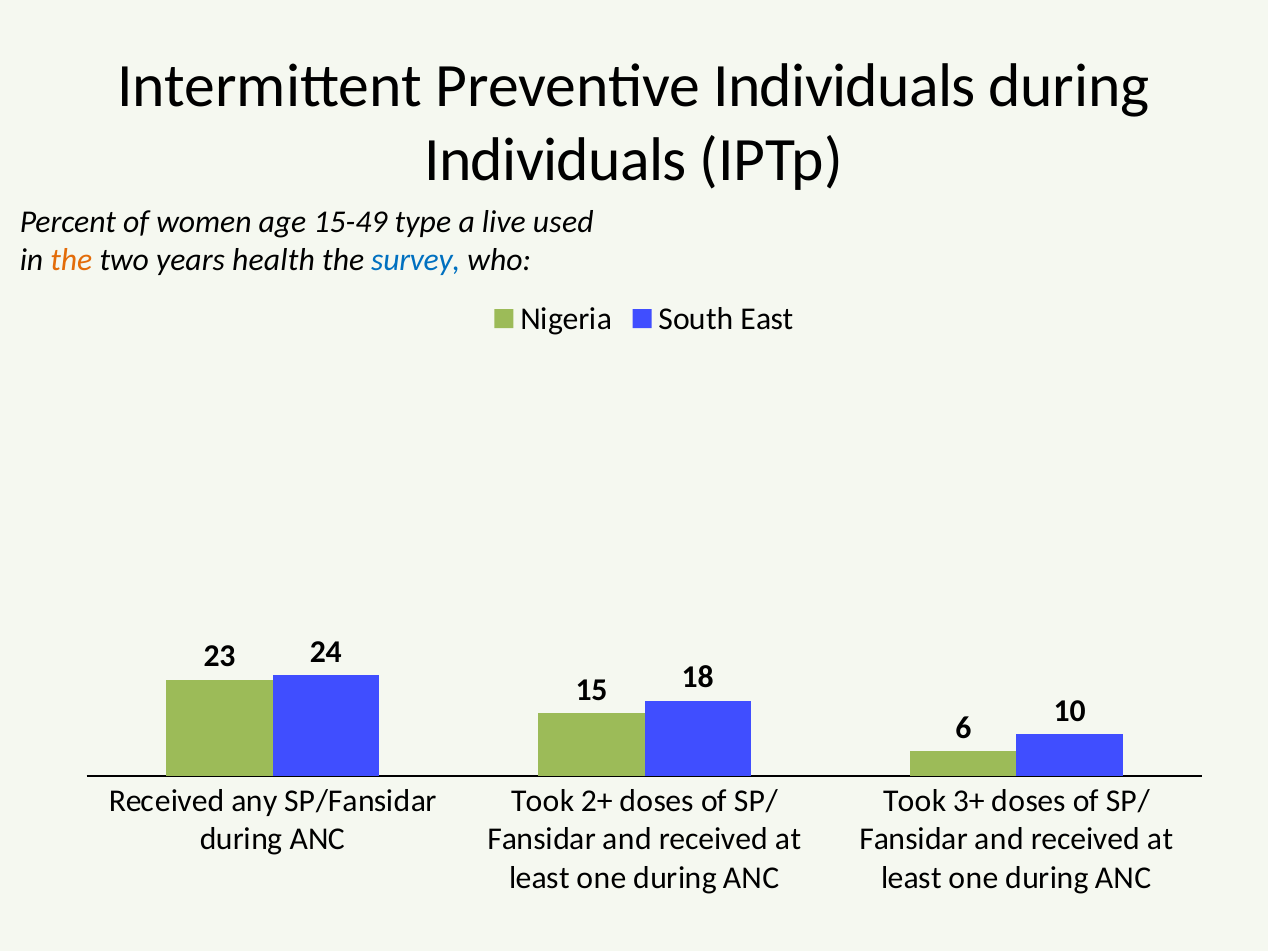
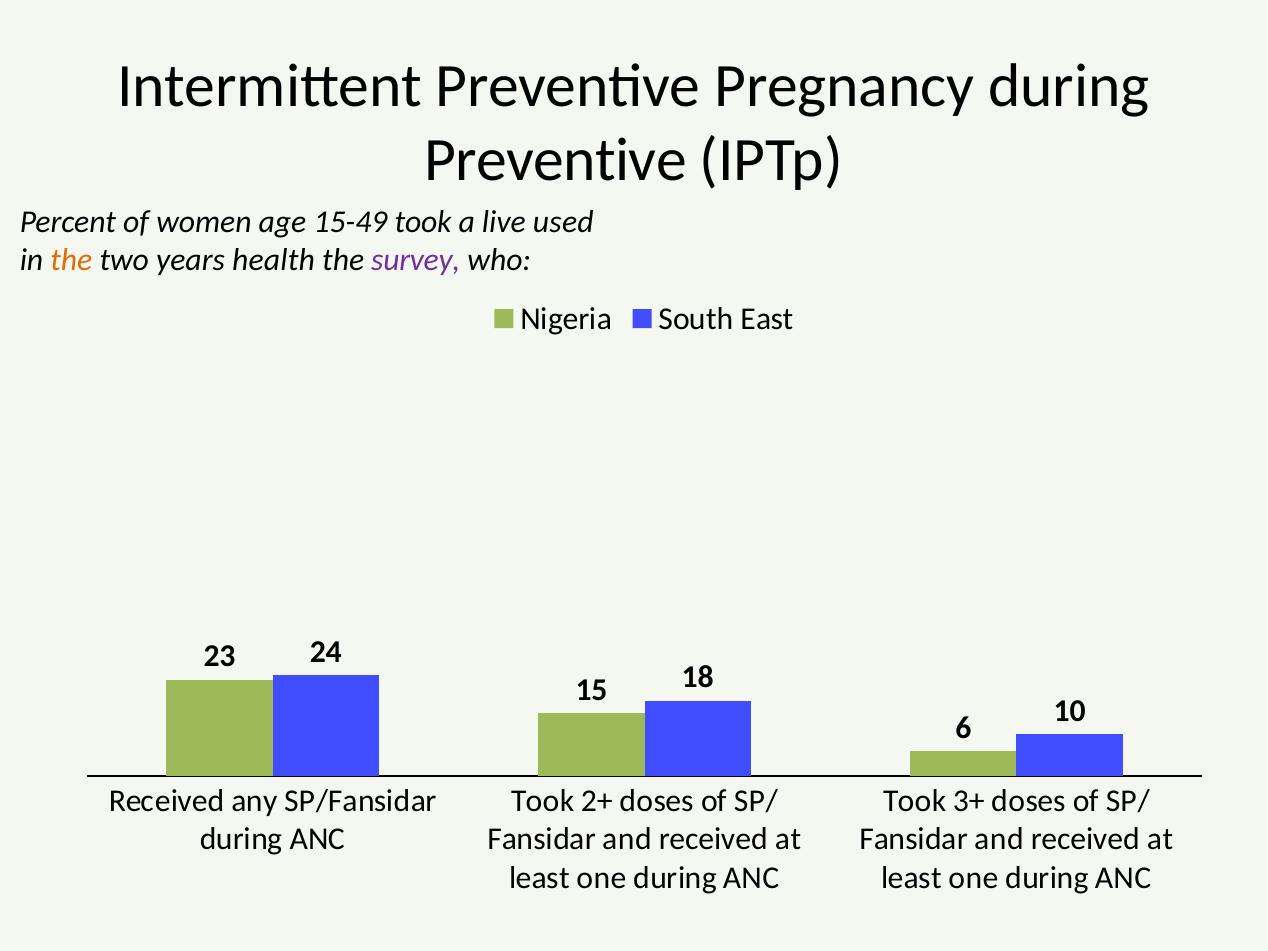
Preventive Individuals: Individuals -> Pregnancy (844, 86)
Individuals: Individuals -> Preventive (556, 160)
15-49 type: type -> took (423, 222)
survey colour: blue -> purple (416, 260)
